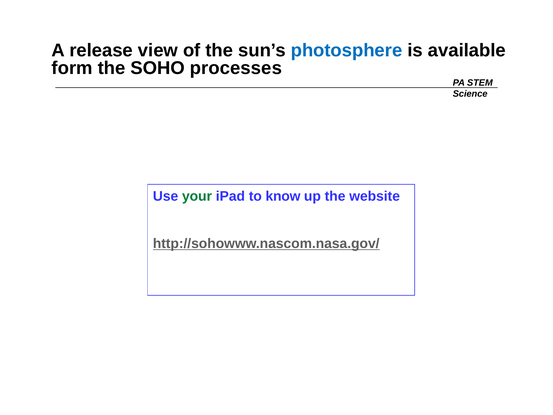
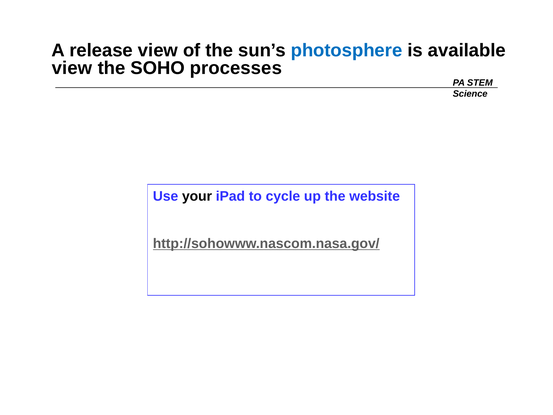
form: form -> view (72, 68)
your colour: green -> black (197, 196)
know: know -> cycle (283, 196)
